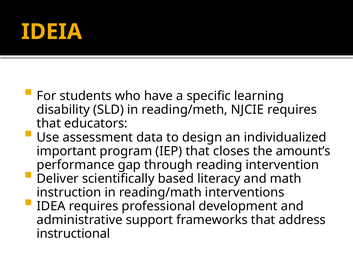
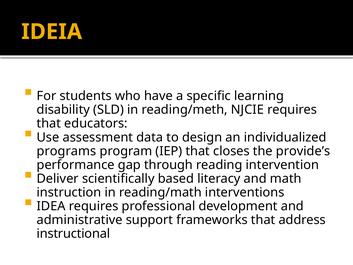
important: important -> programs (67, 151)
amount’s: amount’s -> provide’s (303, 151)
